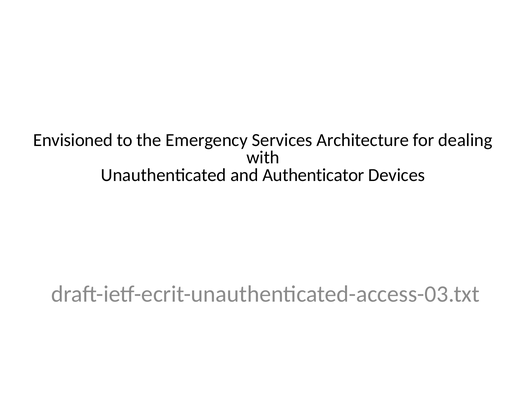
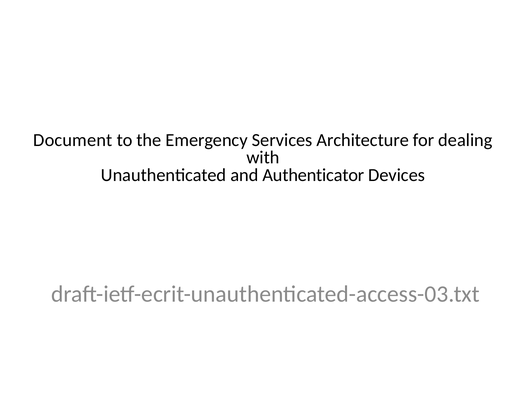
Envisioned: Envisioned -> Document (73, 140)
